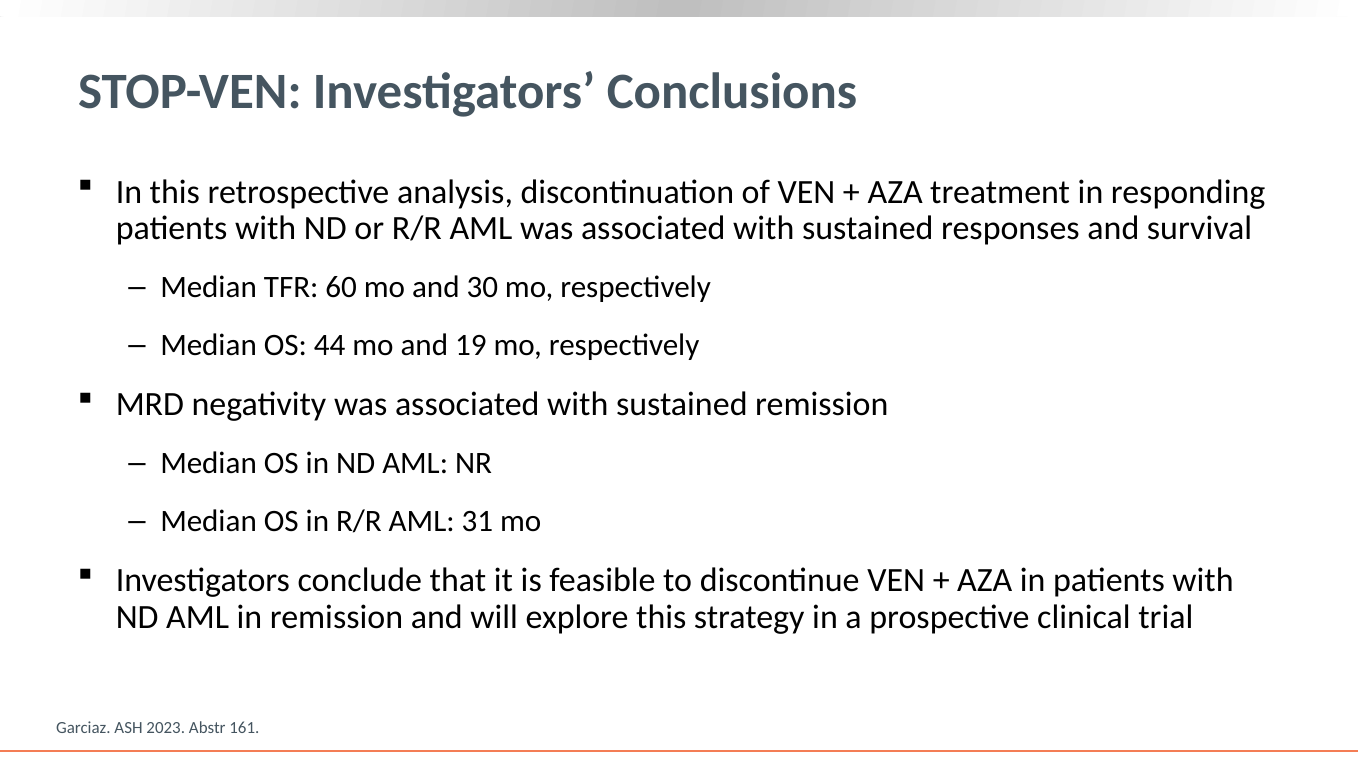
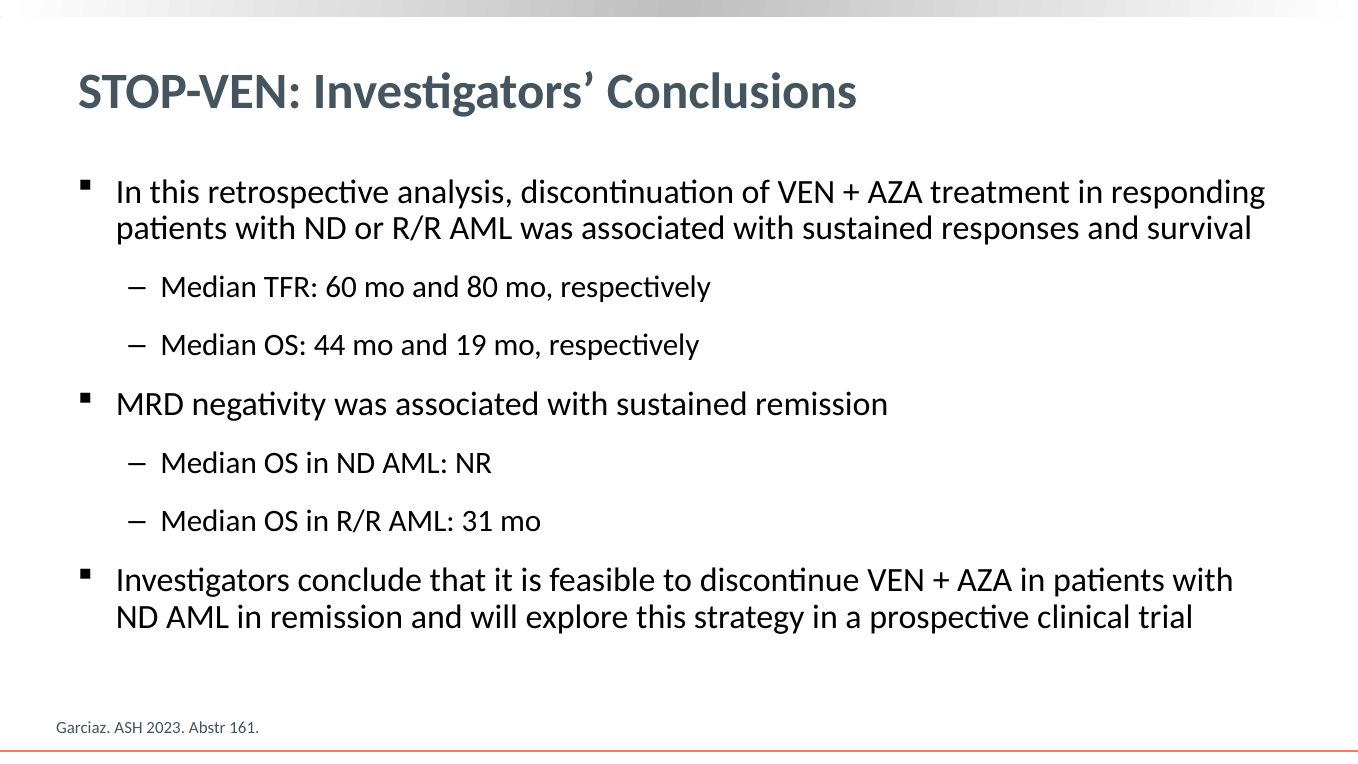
30: 30 -> 80 (482, 288)
